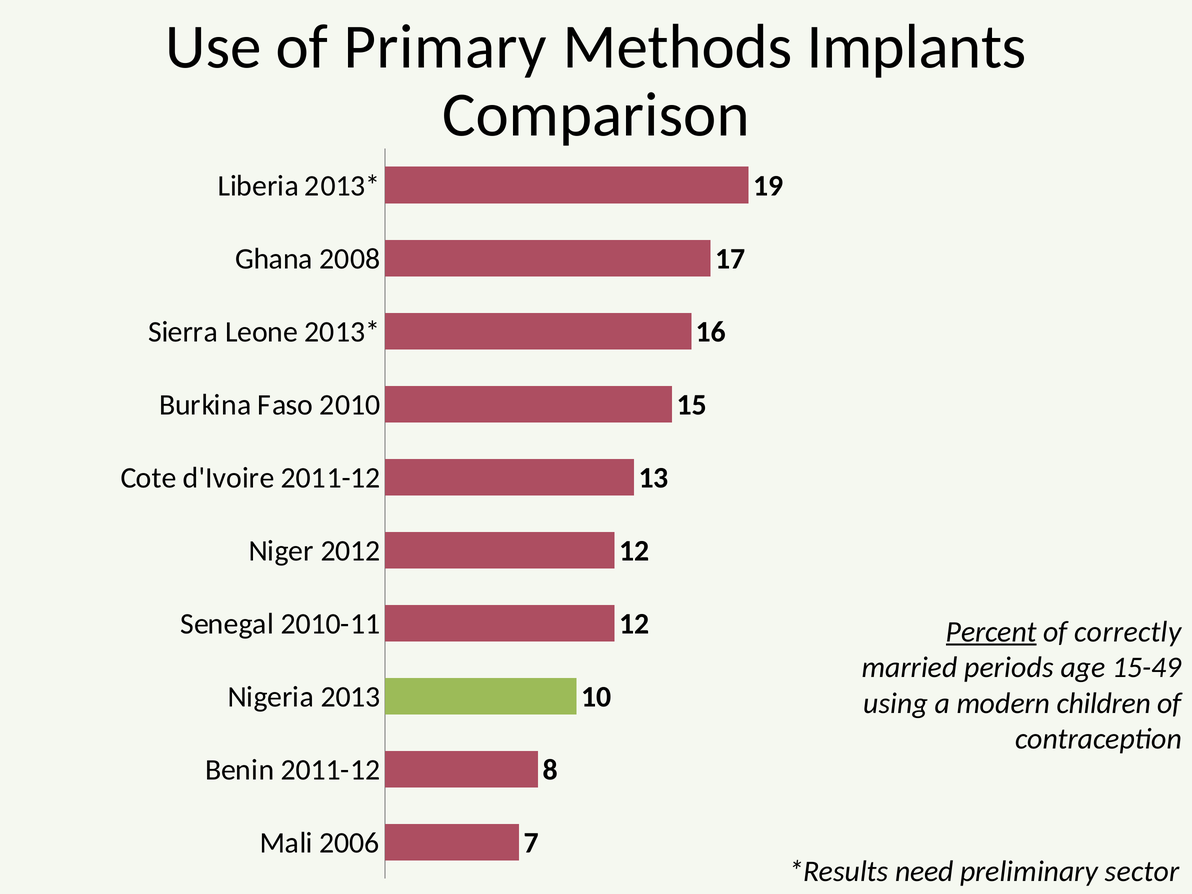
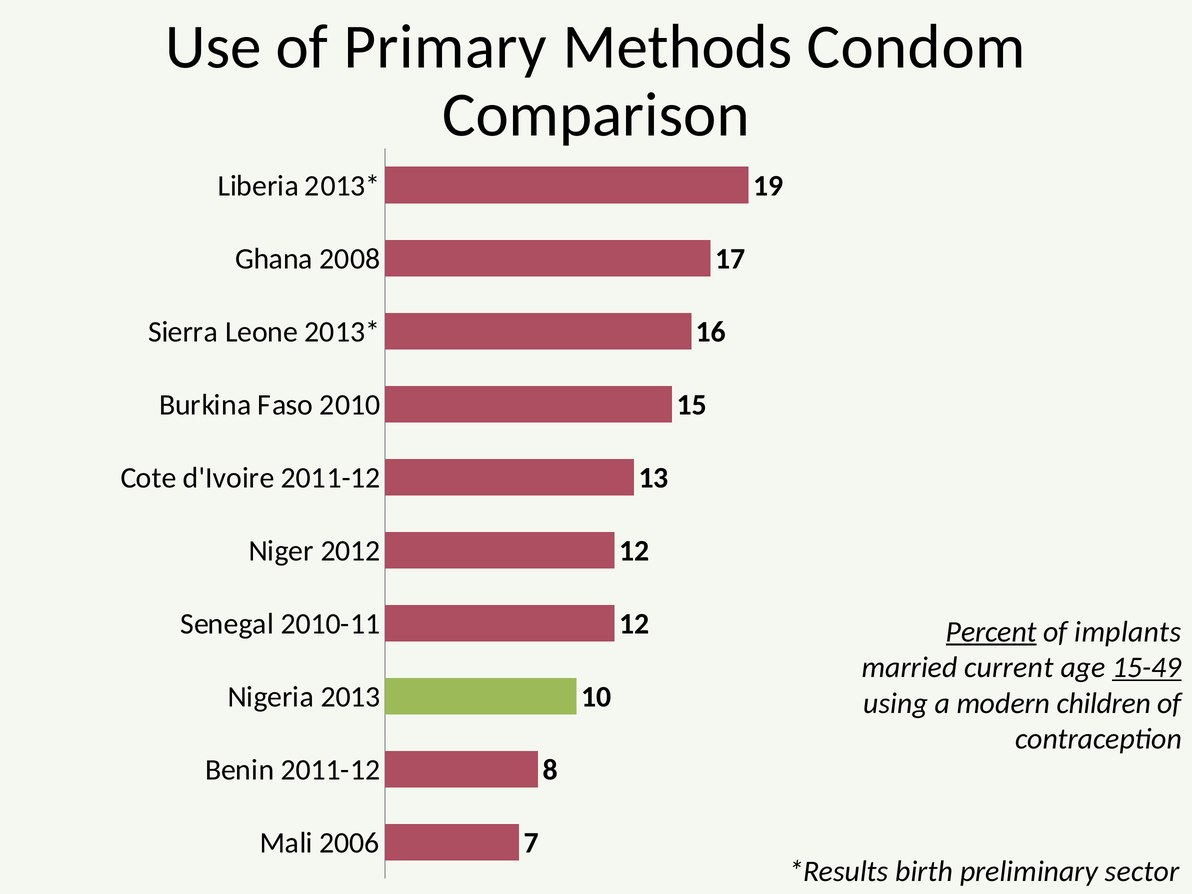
Implants: Implants -> Condom (916, 47)
correctly: correctly -> implants (1128, 632)
periods: periods -> current (1009, 667)
15-49 underline: none -> present (1147, 667)
need: need -> birth (924, 872)
